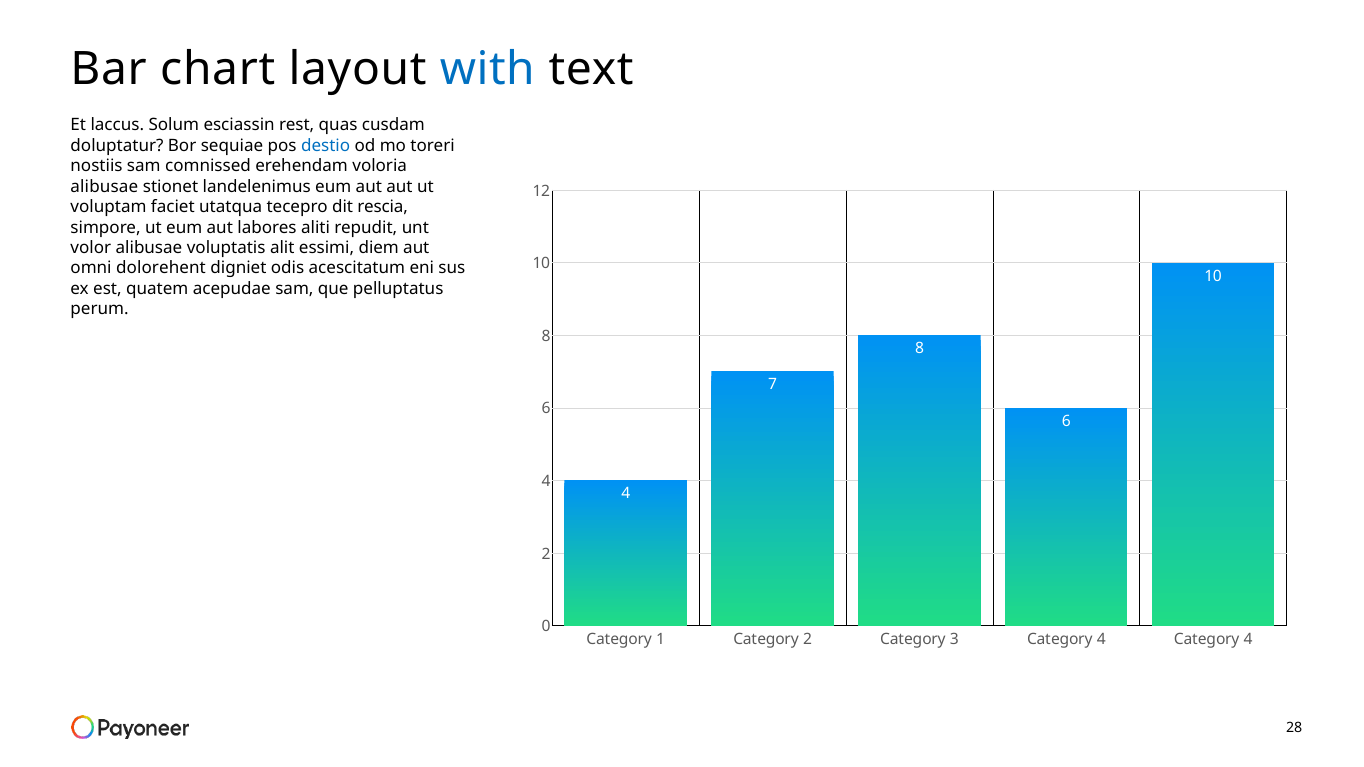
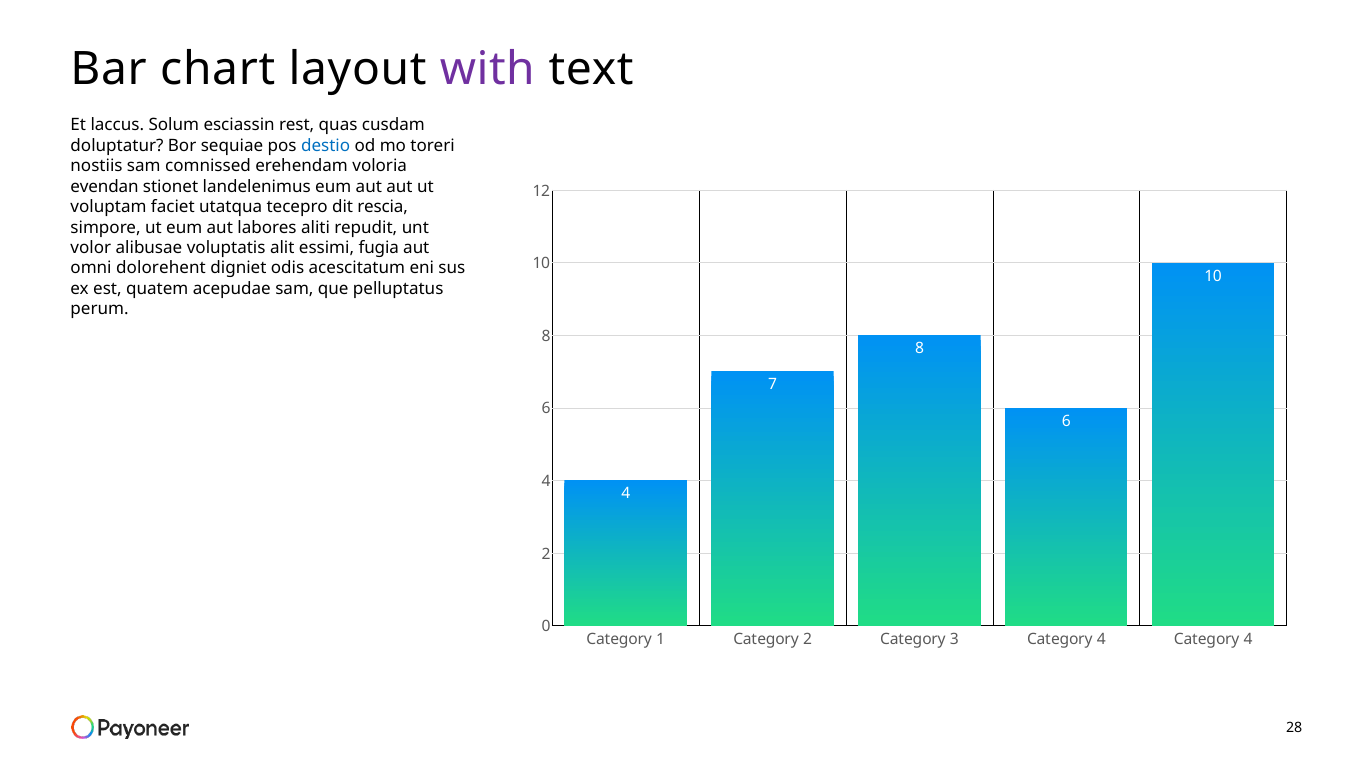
with colour: blue -> purple (487, 69)
alibusae: alibusae -> evendan (105, 187)
diem: diem -> fugia (379, 248)
